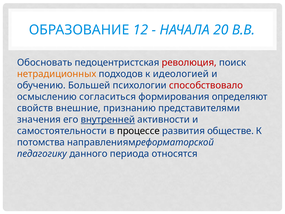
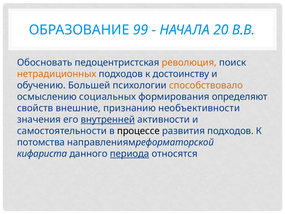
12: 12 -> 99 (141, 30)
революция colour: red -> orange (189, 62)
идеологией: идеологией -> достоинству (181, 74)
способствовало colour: red -> orange (206, 85)
согласиться: согласиться -> социальных (108, 97)
представителями: представителями -> необъективности (199, 108)
развития обществе: обществе -> подходов (230, 131)
педагогику: педагогику -> кифариста (42, 154)
периода underline: none -> present (130, 154)
